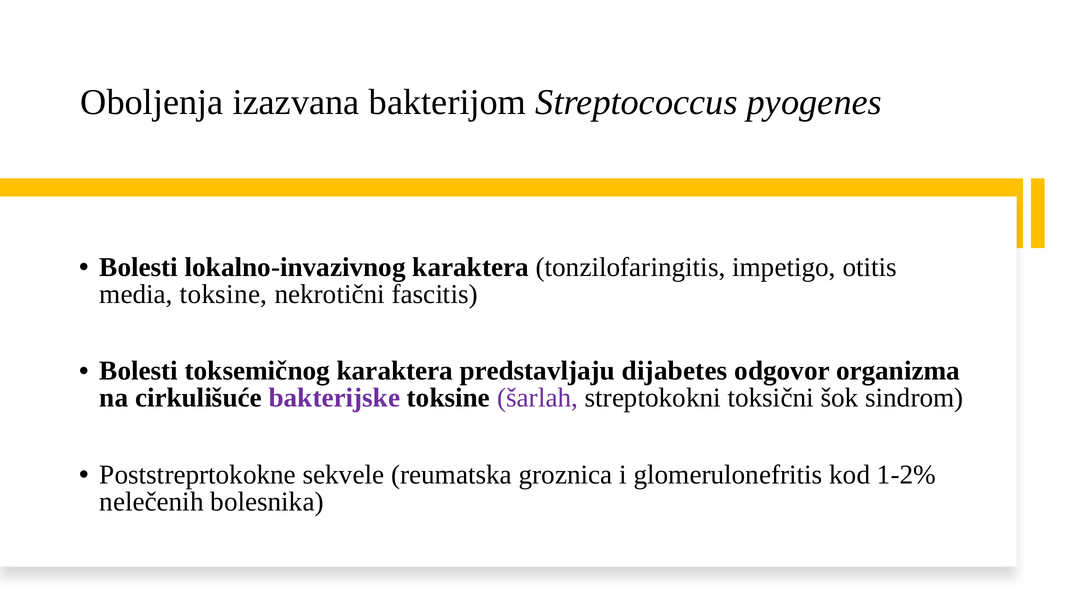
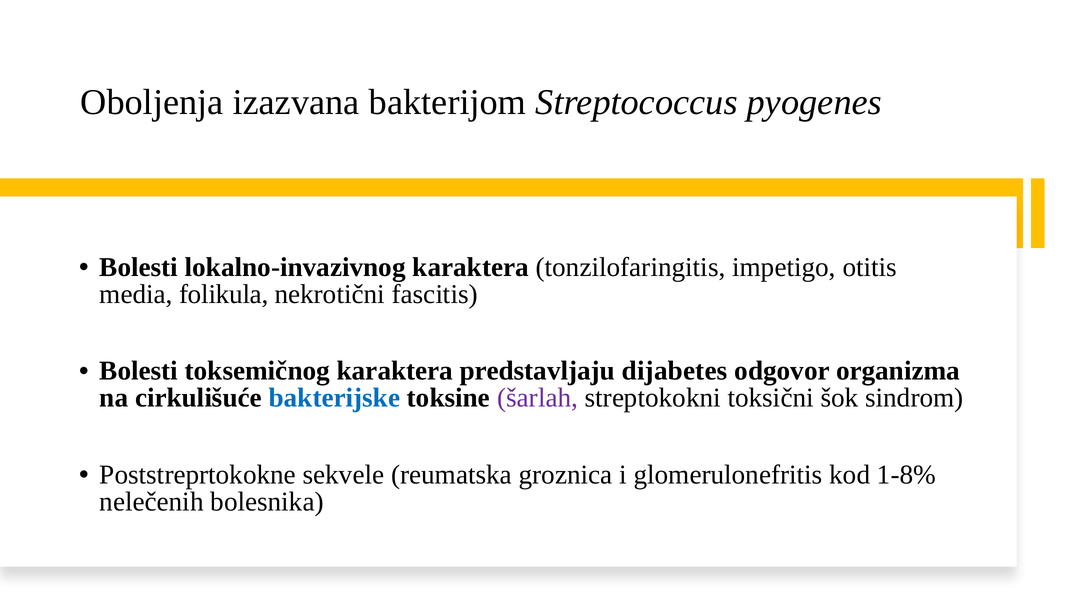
media toksine: toksine -> folikula (224, 294)
bakterijske colour: purple -> blue (334, 398)
1-2%: 1-2% -> 1-8% (906, 475)
